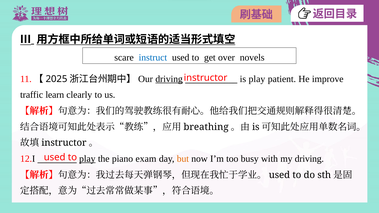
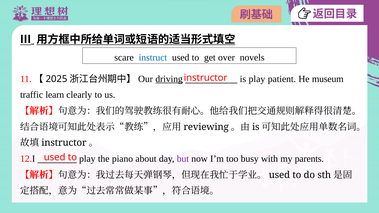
improve: improve -> museum (328, 79)
breathing: breathing -> reviewing (206, 127)
play underline: present -> none (87, 159)
exam: exam -> about (146, 159)
but colour: orange -> purple (183, 159)
my driving: driving -> parents (309, 159)
